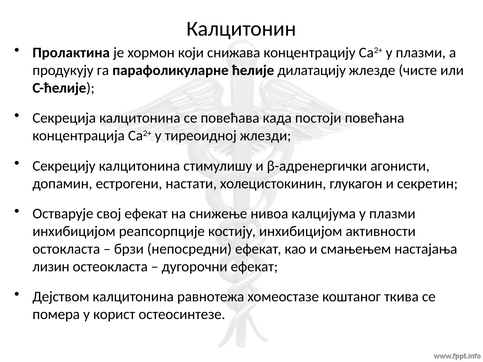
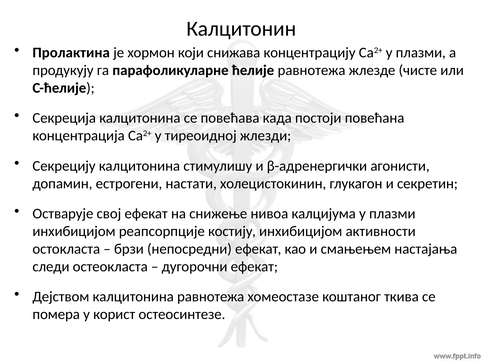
ћелије дилатацију: дилатацију -> равнотежа (312, 70)
лизин: лизин -> следи (51, 267)
